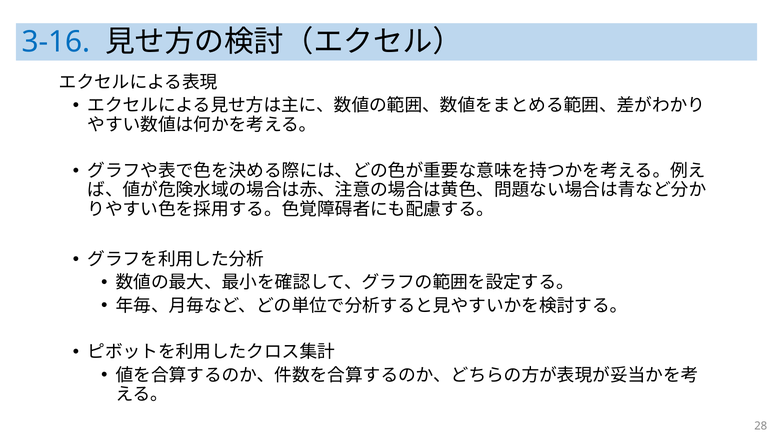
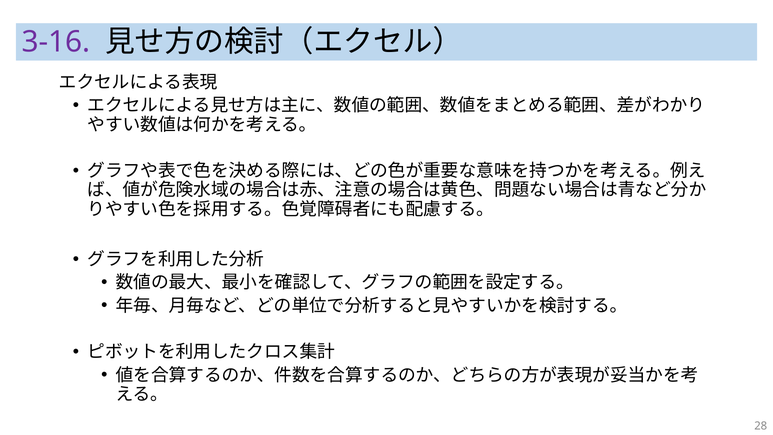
3-16 colour: blue -> purple (56, 42)
